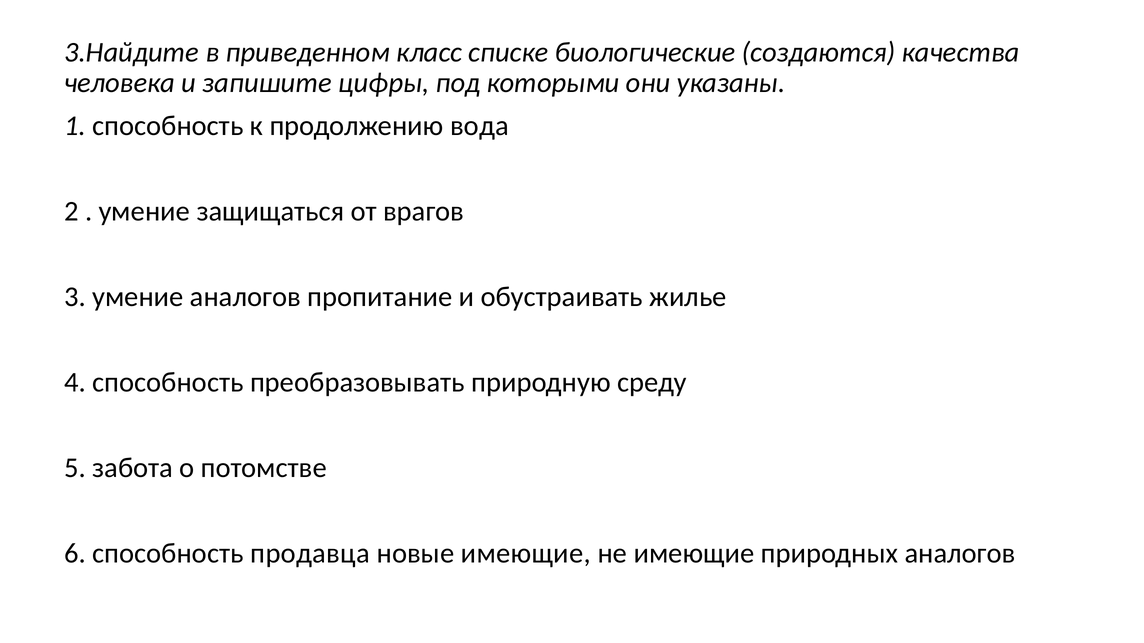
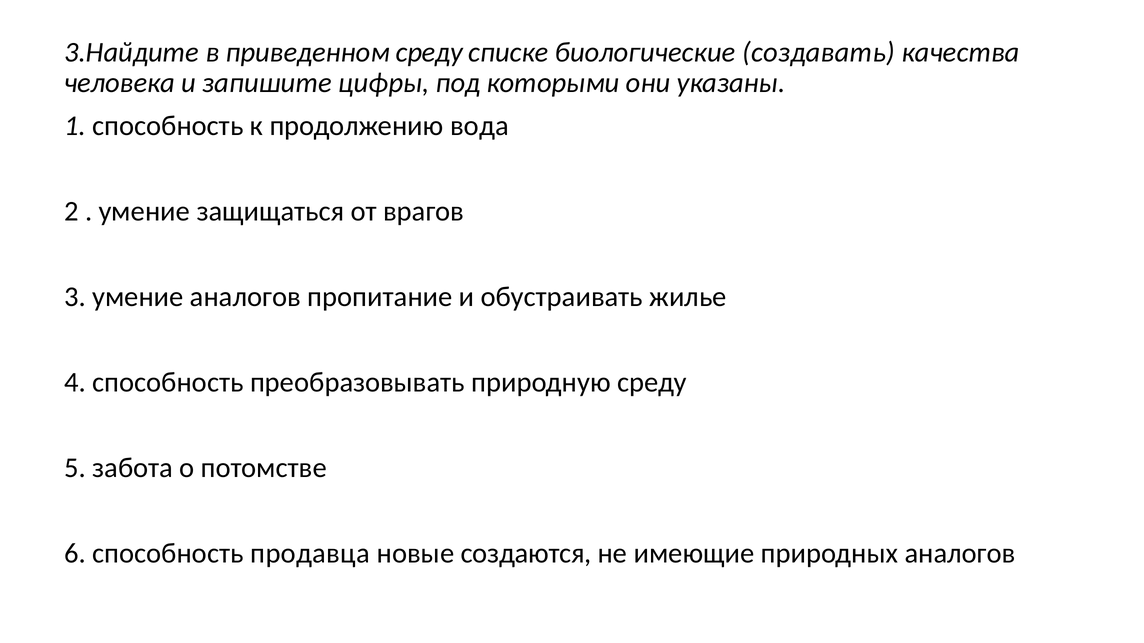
приведенном класс: класс -> среду (429, 52)
создаются: создаются -> создавать (819, 52)
новые имеющие: имеющие -> создаются (526, 554)
